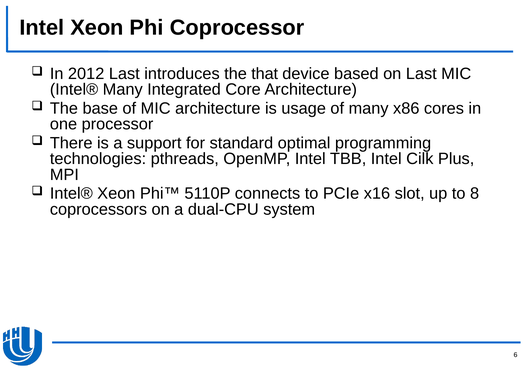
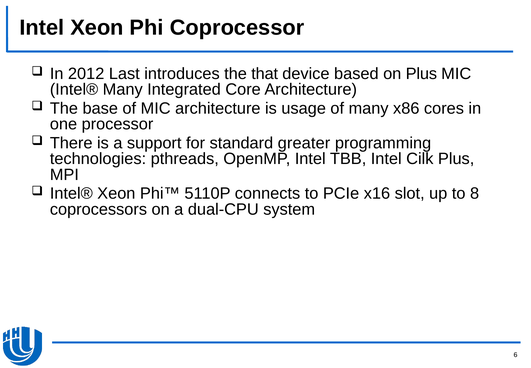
on Last: Last -> Plus (421, 74)
optimal: optimal -> greater (304, 143)
